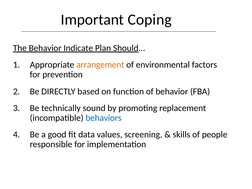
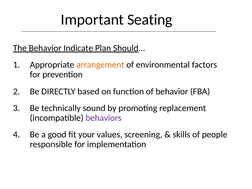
Coping: Coping -> Seating (150, 20)
behaviors colour: blue -> purple (104, 118)
data: data -> your (87, 134)
